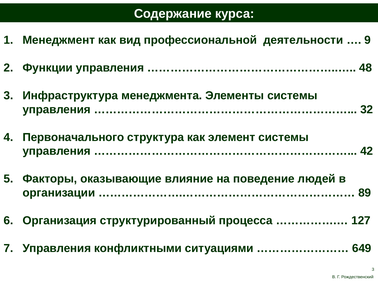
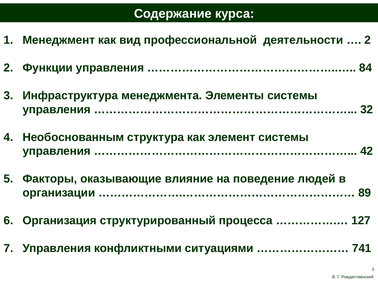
9: 9 -> 2 (368, 40)
48: 48 -> 84 (366, 68)
Первоначального: Первоначального -> Необоснованным (73, 137)
649: 649 -> 741 (362, 248)
